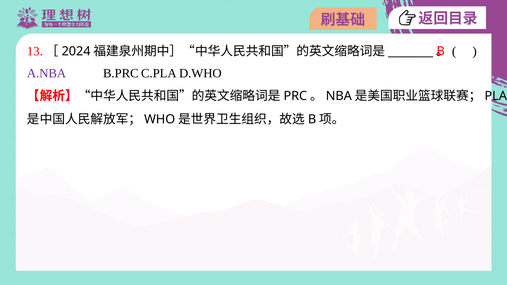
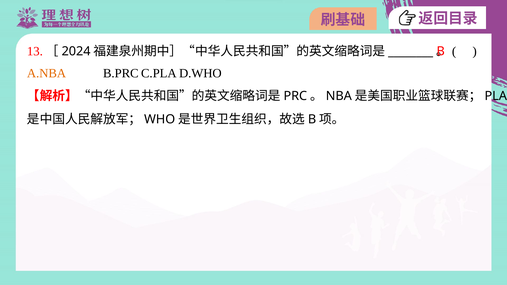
A.NBA colour: purple -> orange (47, 73)
